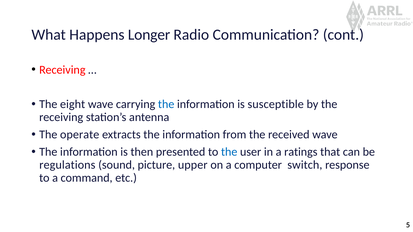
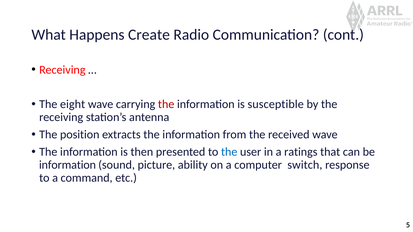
Longer: Longer -> Create (149, 35)
the colour: blue -> red (166, 104)
operate: operate -> position (80, 135)
regulations: regulations -> information (67, 165)
upper: upper -> ability (193, 165)
